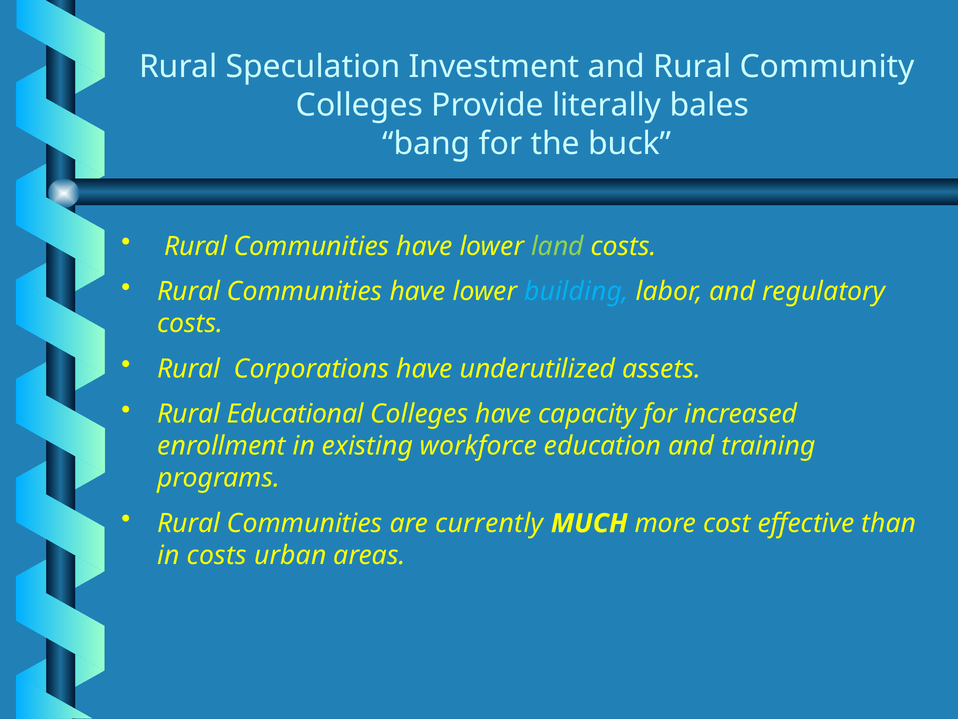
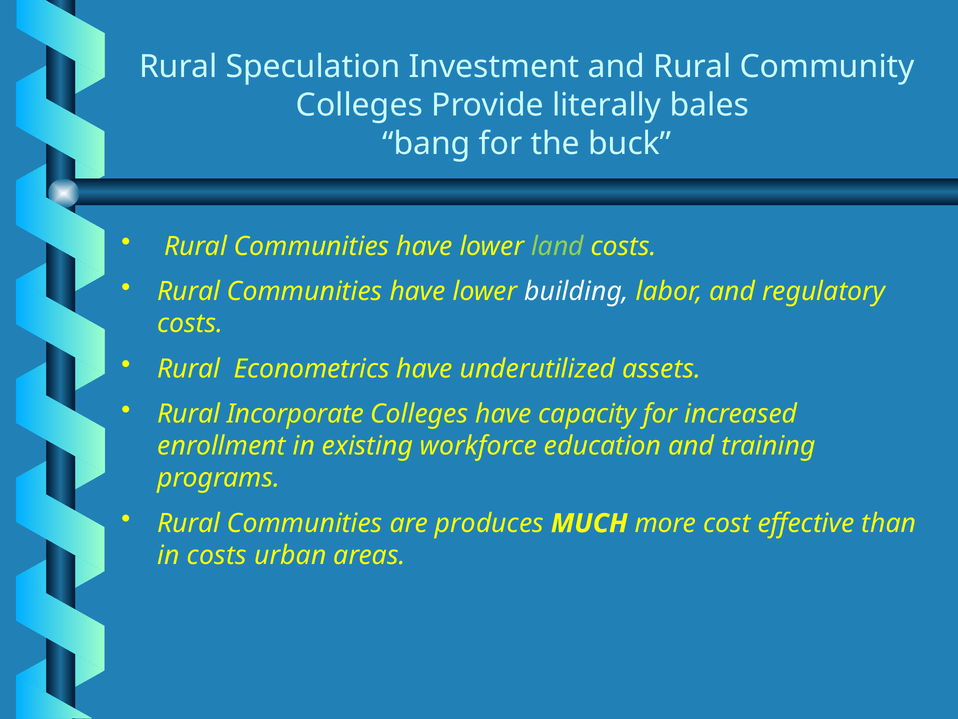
building colour: light blue -> white (576, 291)
Corporations: Corporations -> Econometrics (312, 369)
Educational: Educational -> Incorporate (295, 414)
currently: currently -> produces (489, 523)
